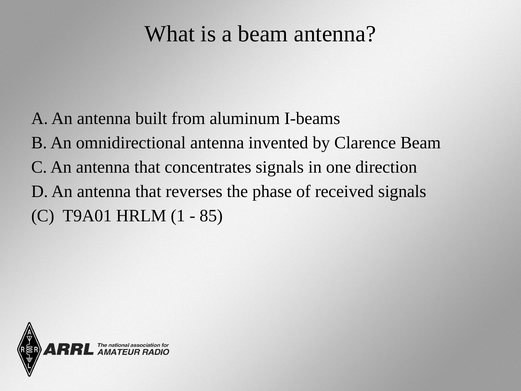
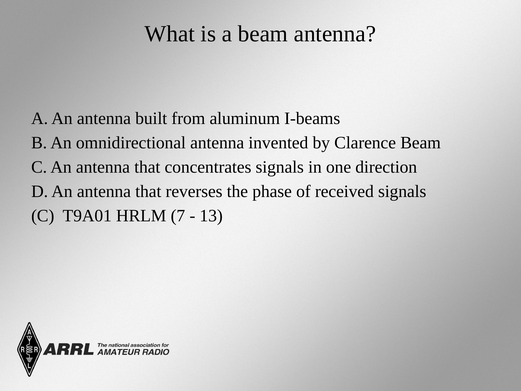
1: 1 -> 7 (178, 216)
85: 85 -> 13 (211, 216)
